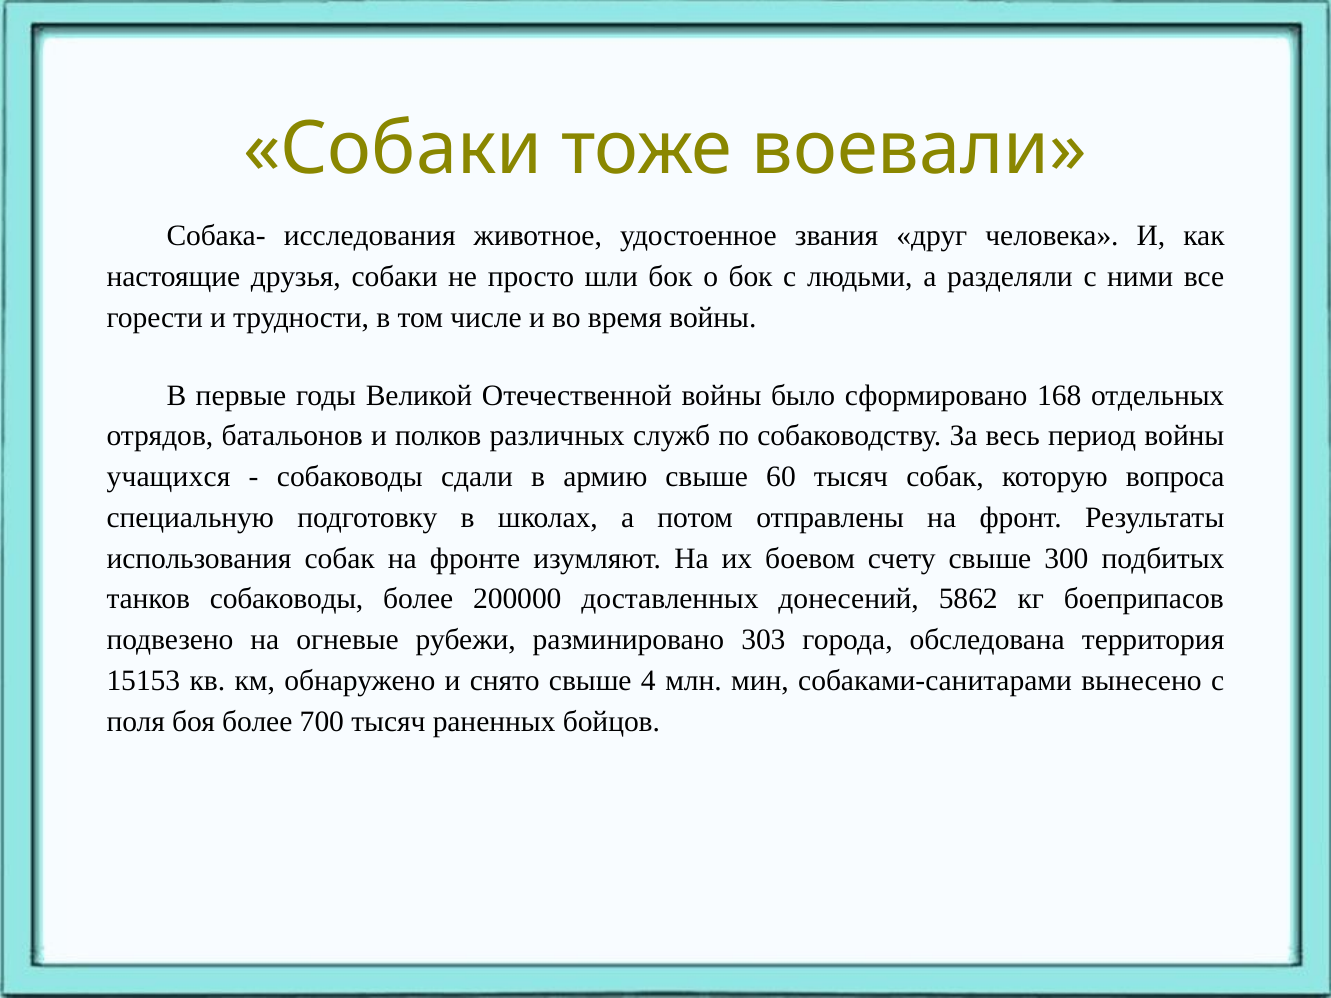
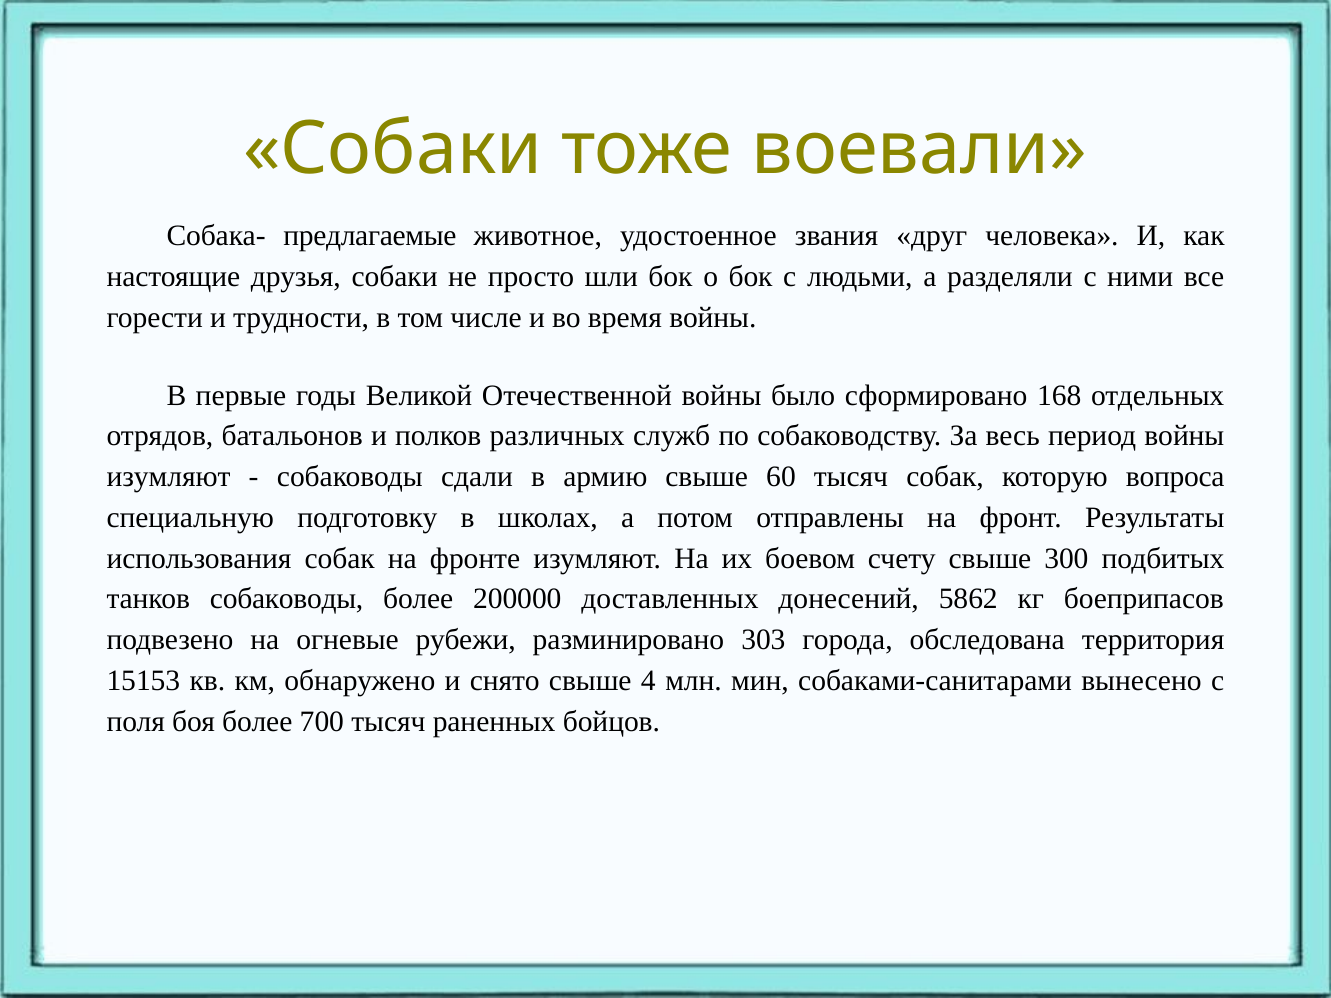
исследования: исследования -> предлагаемые (370, 236)
учащихся: учащихся -> изумляют (169, 477)
